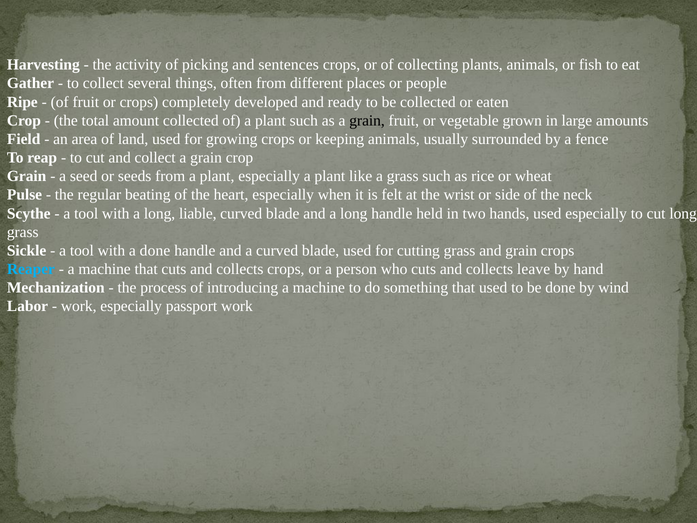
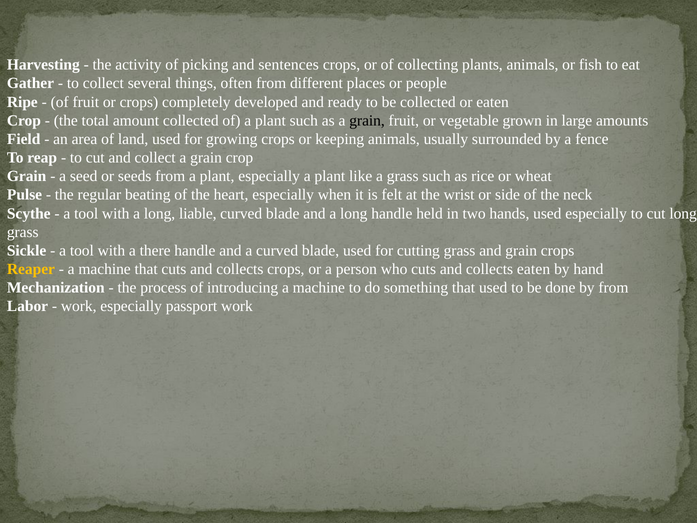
a done: done -> there (155, 251)
Reaper colour: light blue -> yellow (31, 269)
collects leave: leave -> eaten (534, 269)
by wind: wind -> from (613, 288)
